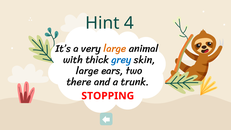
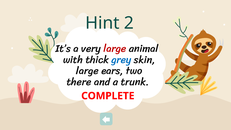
4: 4 -> 2 (129, 23)
large colour: orange -> red (115, 49)
STOPPING: STOPPING -> COMPLETE (108, 96)
